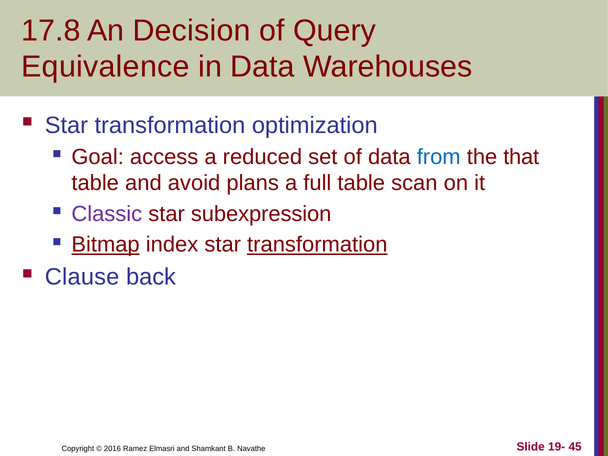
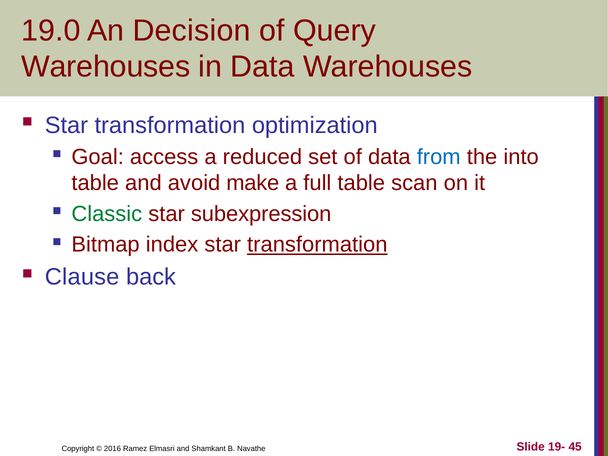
17.8: 17.8 -> 19.0 (51, 30)
Equivalence: Equivalence -> Warehouses (106, 67)
that: that -> into (521, 157)
plans: plans -> make (253, 183)
Classic colour: purple -> green (107, 214)
Bitmap underline: present -> none (106, 245)
